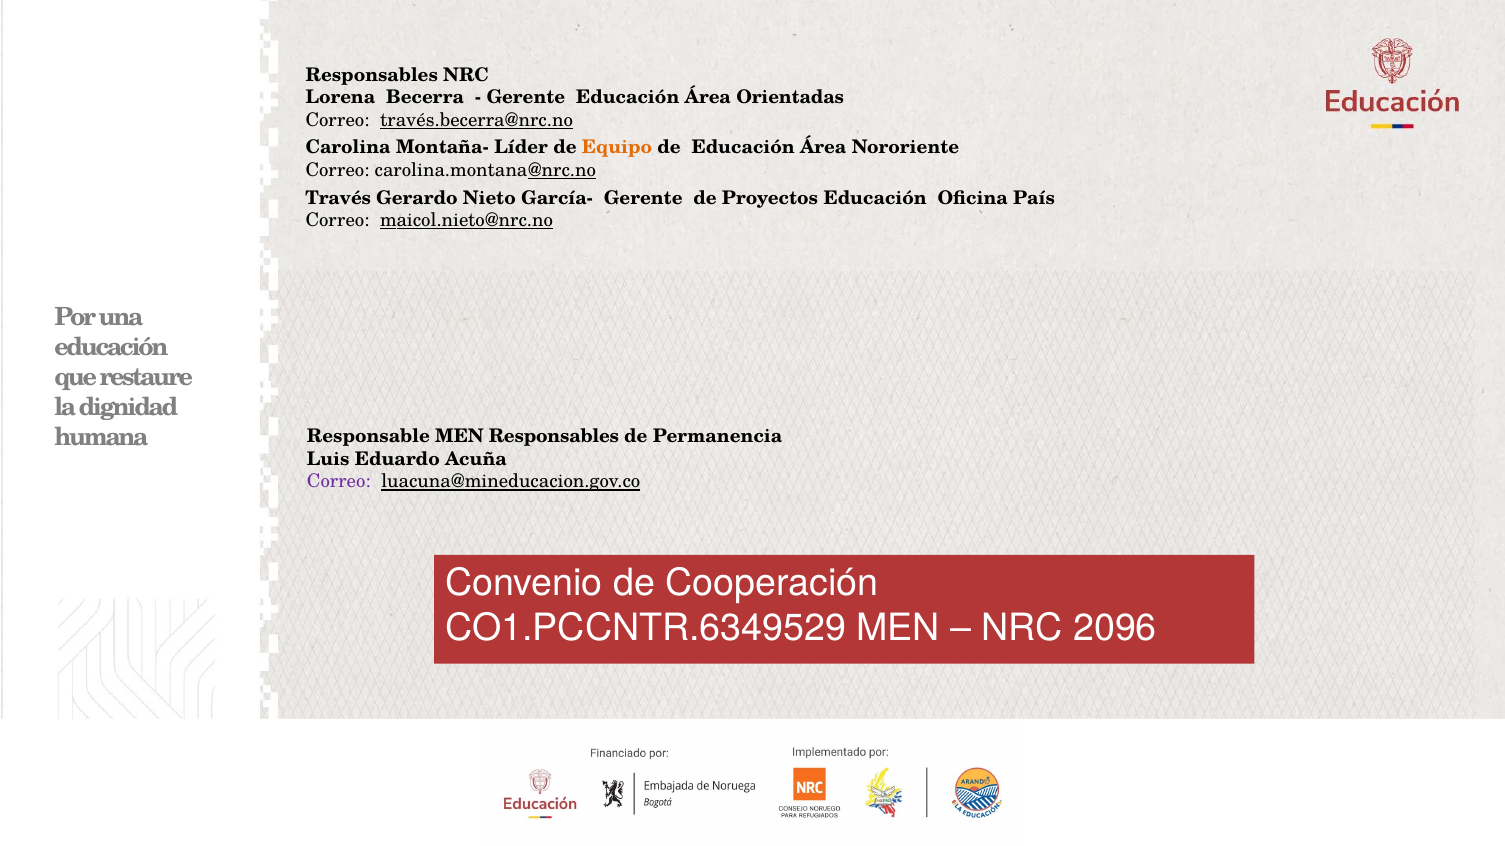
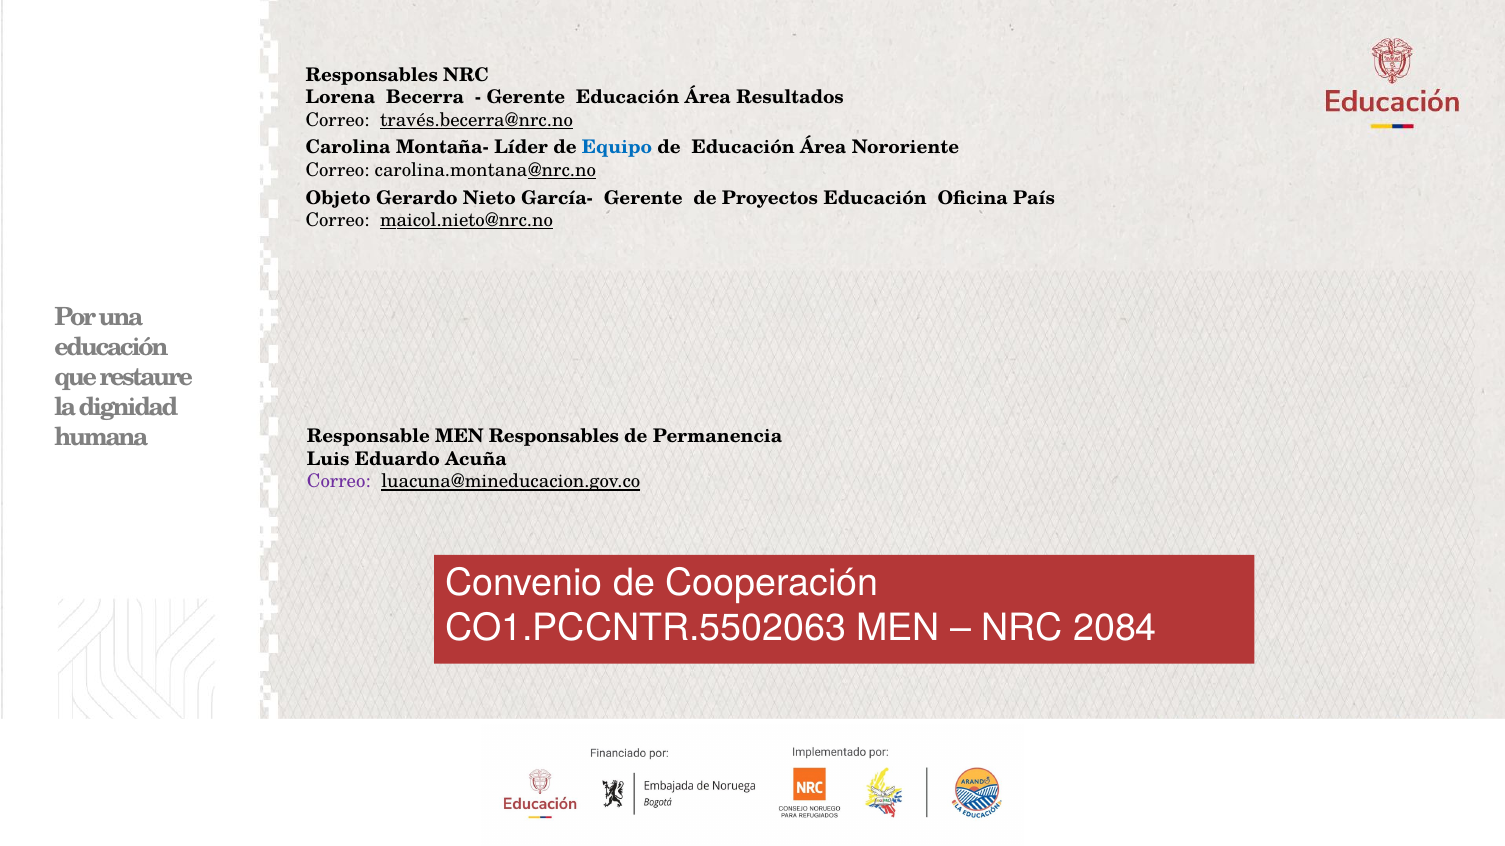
Orientadas: Orientadas -> Resultados (790, 98)
Equipo colour: orange -> blue (617, 148)
Través: Través -> Objeto (338, 198)
CO1.PCCNTR.6349529: CO1.PCCNTR.6349529 -> CO1.PCCNTR.5502063 (646, 629)
2096: 2096 -> 2084 (1115, 629)
